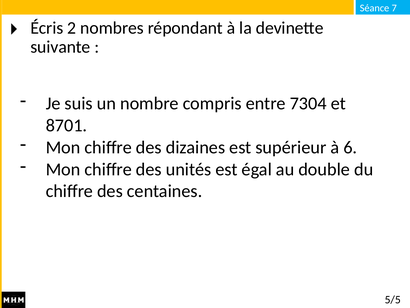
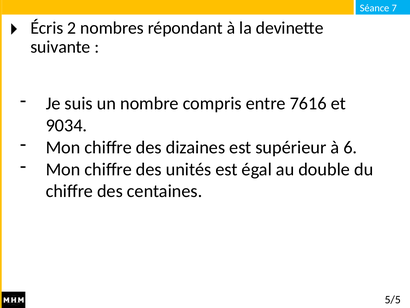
7304: 7304 -> 7616 (308, 103)
8701: 8701 -> 9034 (66, 125)
